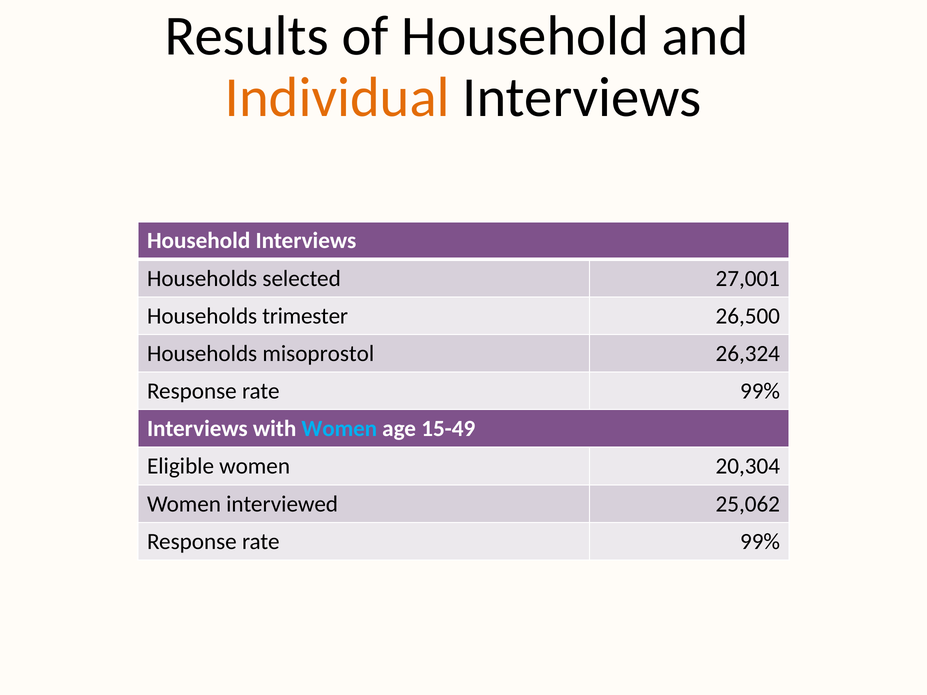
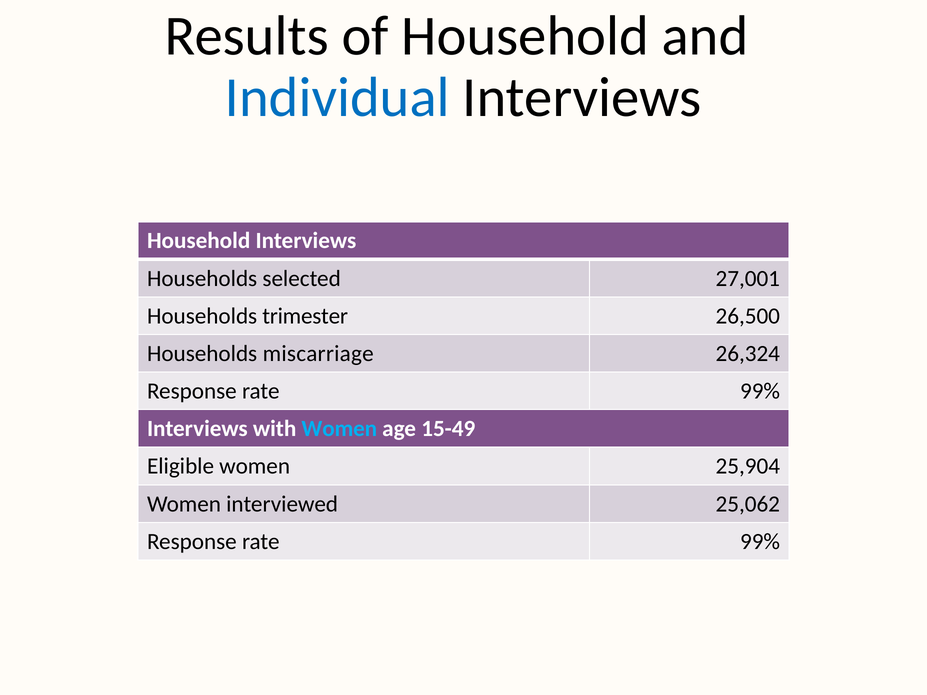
Individual colour: orange -> blue (337, 97)
misoprostol: misoprostol -> miscarriage (318, 354)
20,304: 20,304 -> 25,904 (748, 466)
